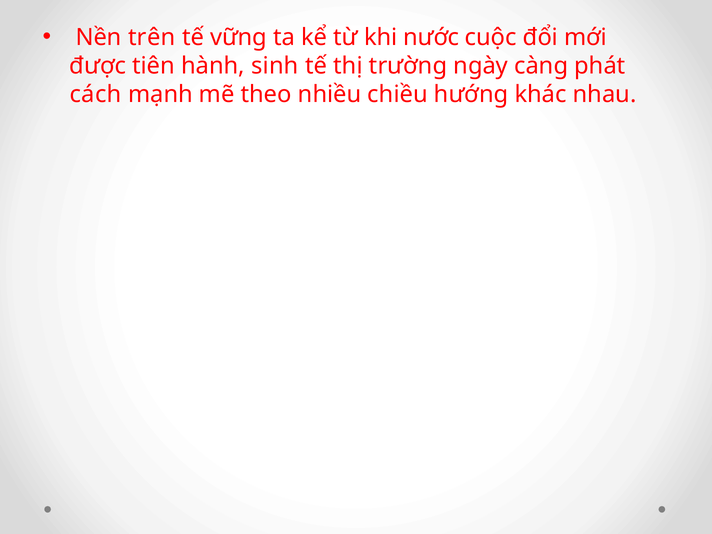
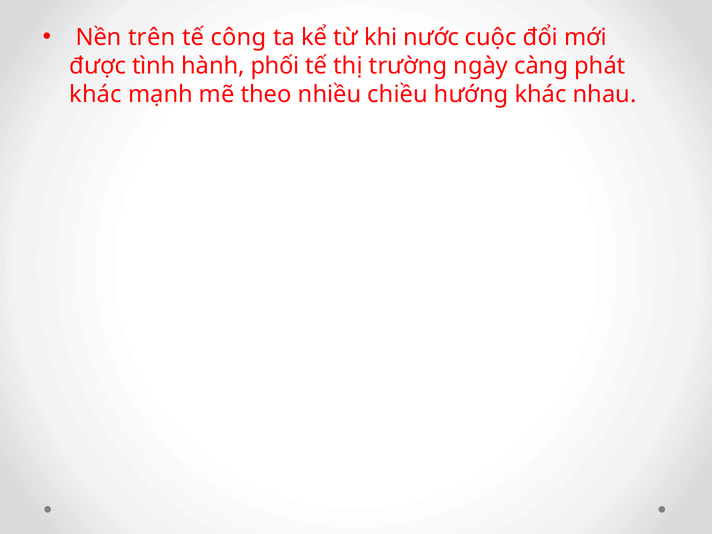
vững: vững -> công (238, 37)
tiên: tiên -> tình (154, 66)
sinh: sinh -> phối (275, 66)
cách: cách -> khác (96, 94)
